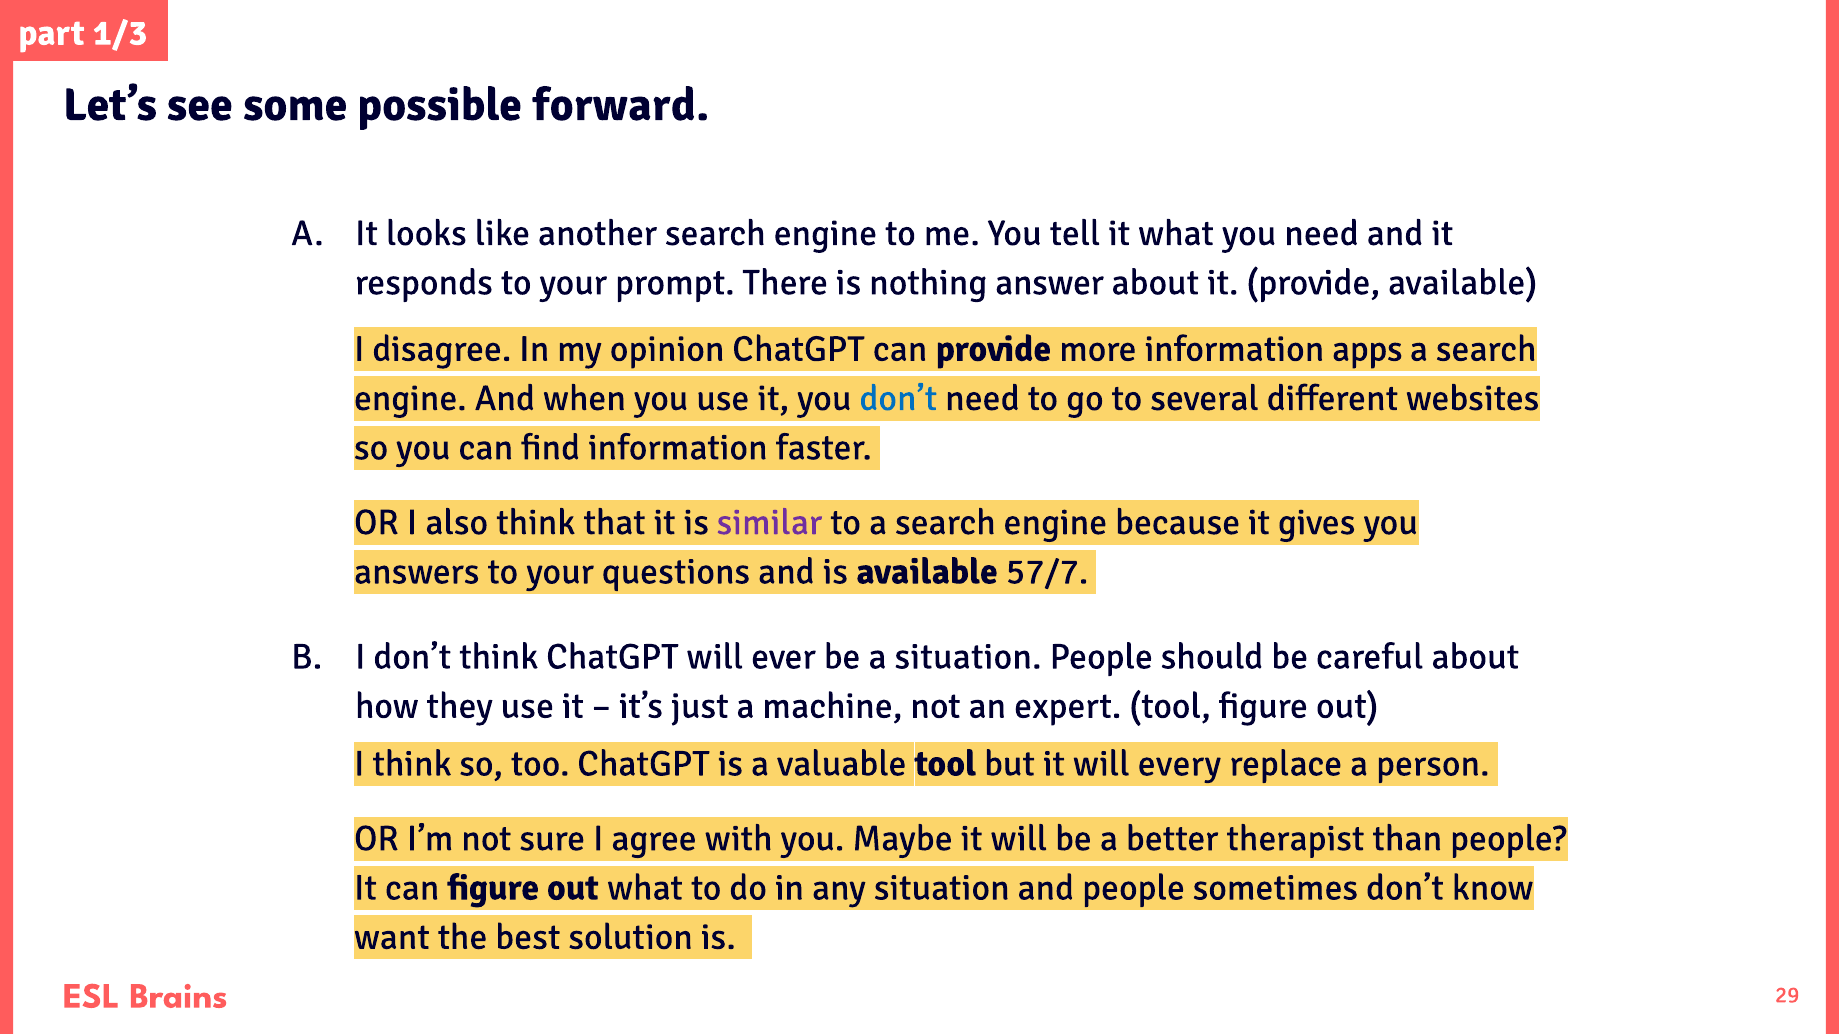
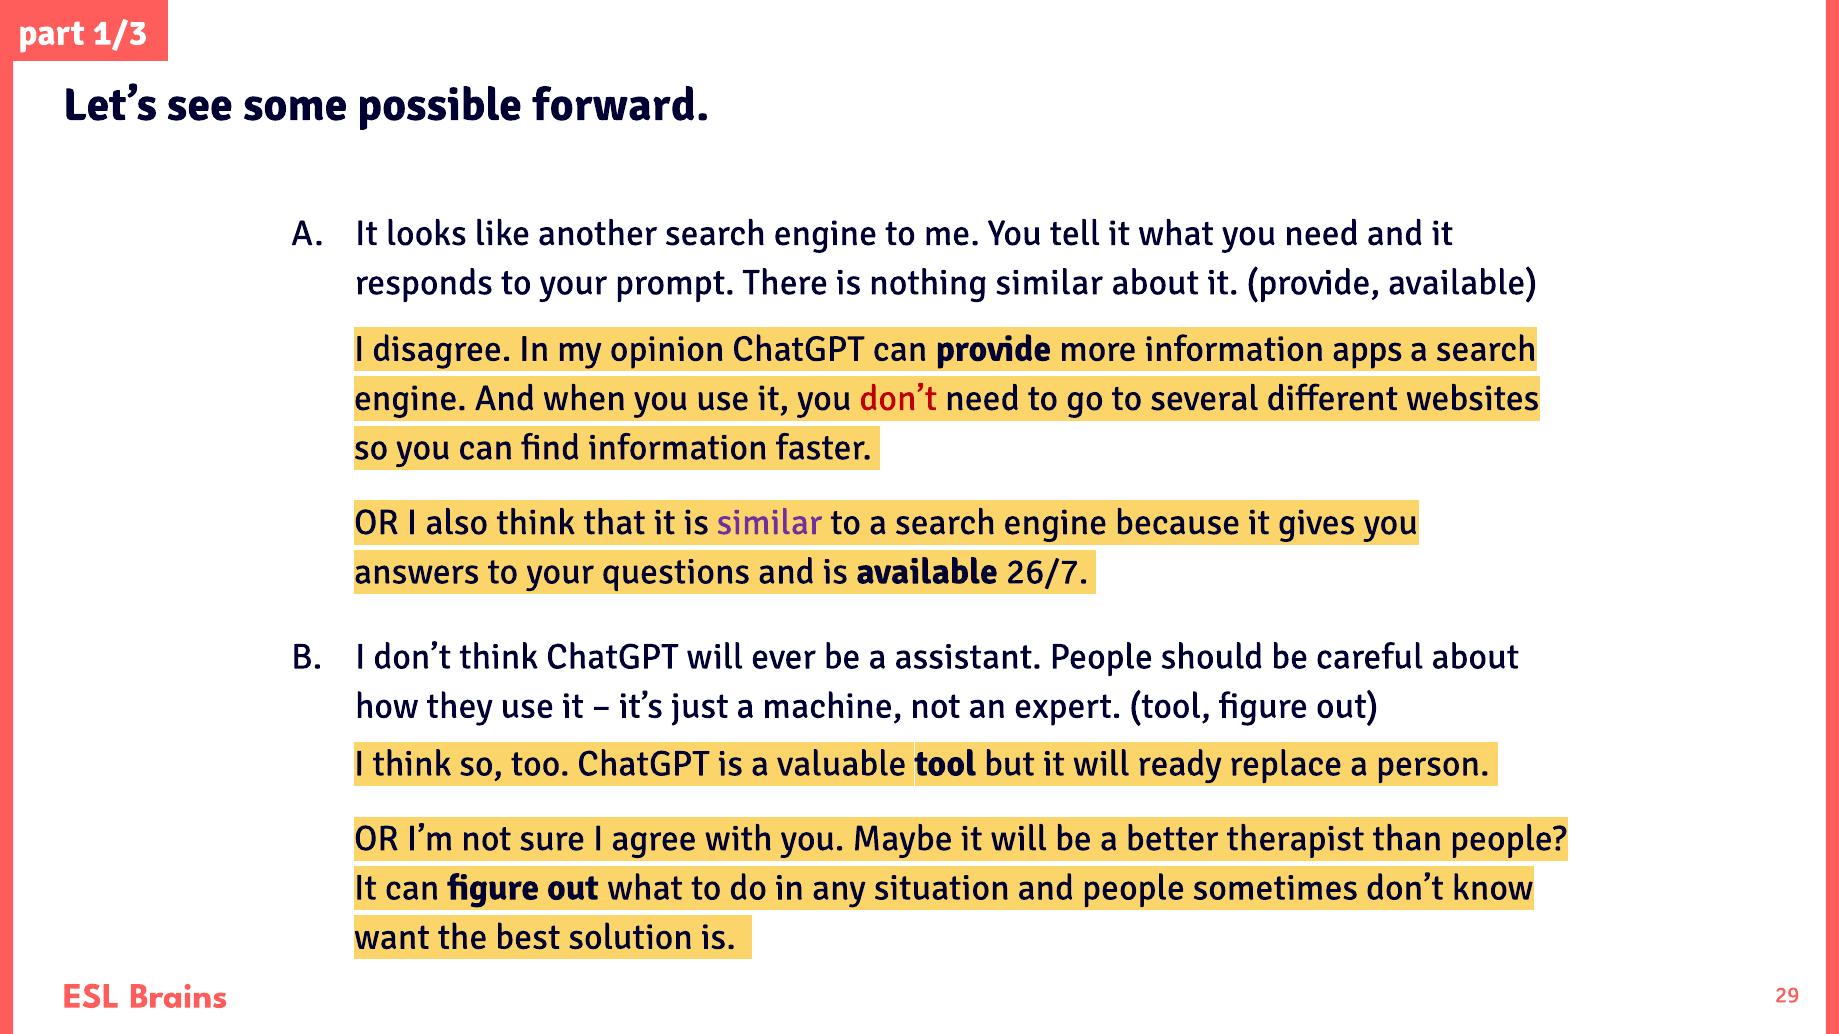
nothing answer: answer -> similar (1049, 283)
don’t colour: blue -> red (898, 398)
57/7: 57/7 -> 26/7 (1047, 572)
a situation: situation -> assistant (968, 657)
every: every -> ready (1180, 764)
